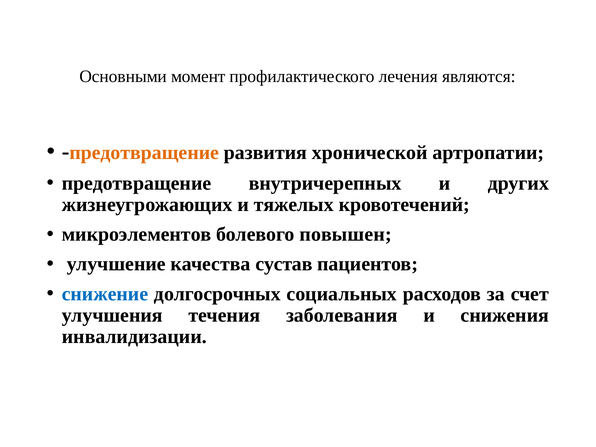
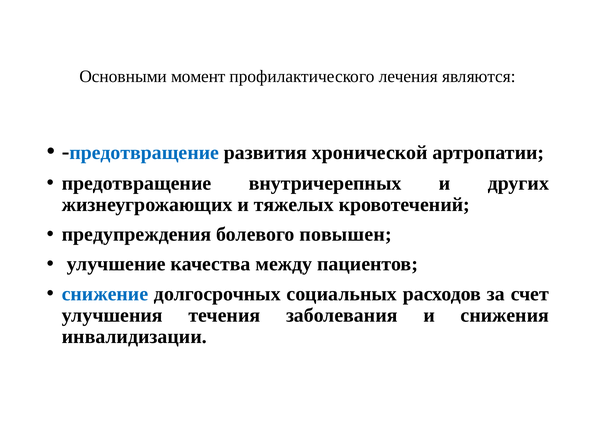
предотвращение colour: orange -> blue (144, 153)
микроэлементов: микроэлементов -> предупреждения (137, 234)
сустав: сустав -> между (284, 264)
